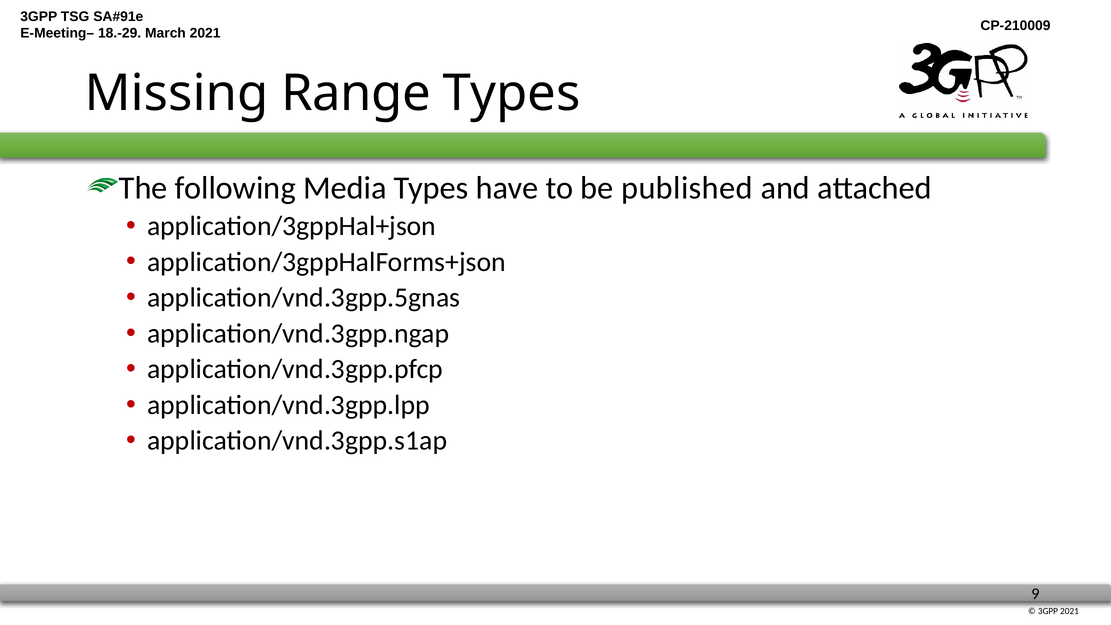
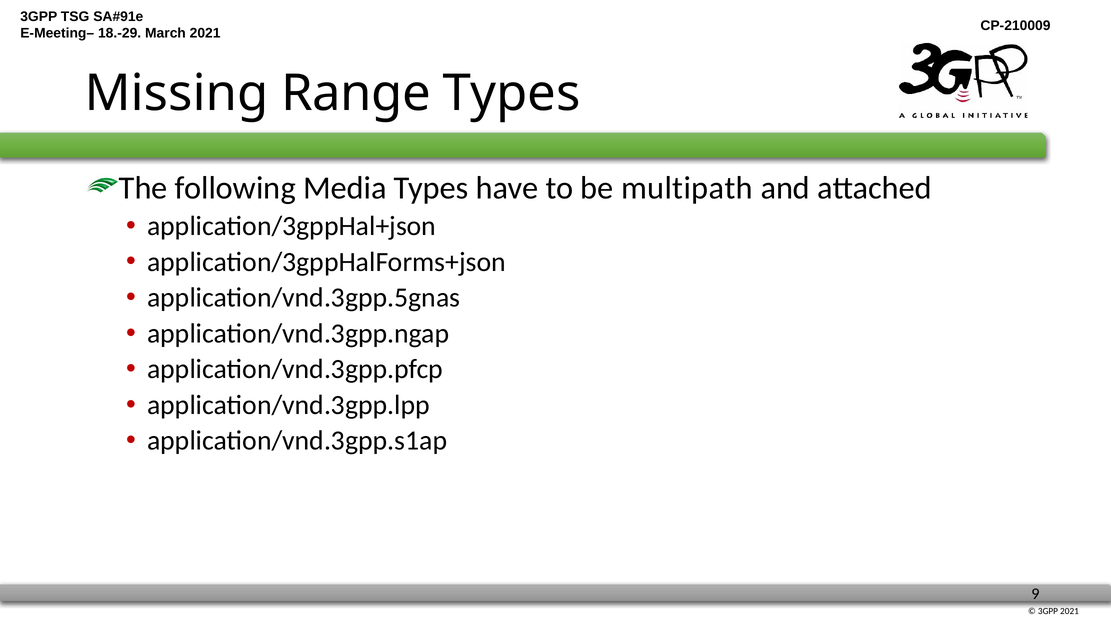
published: published -> multipath (687, 188)
